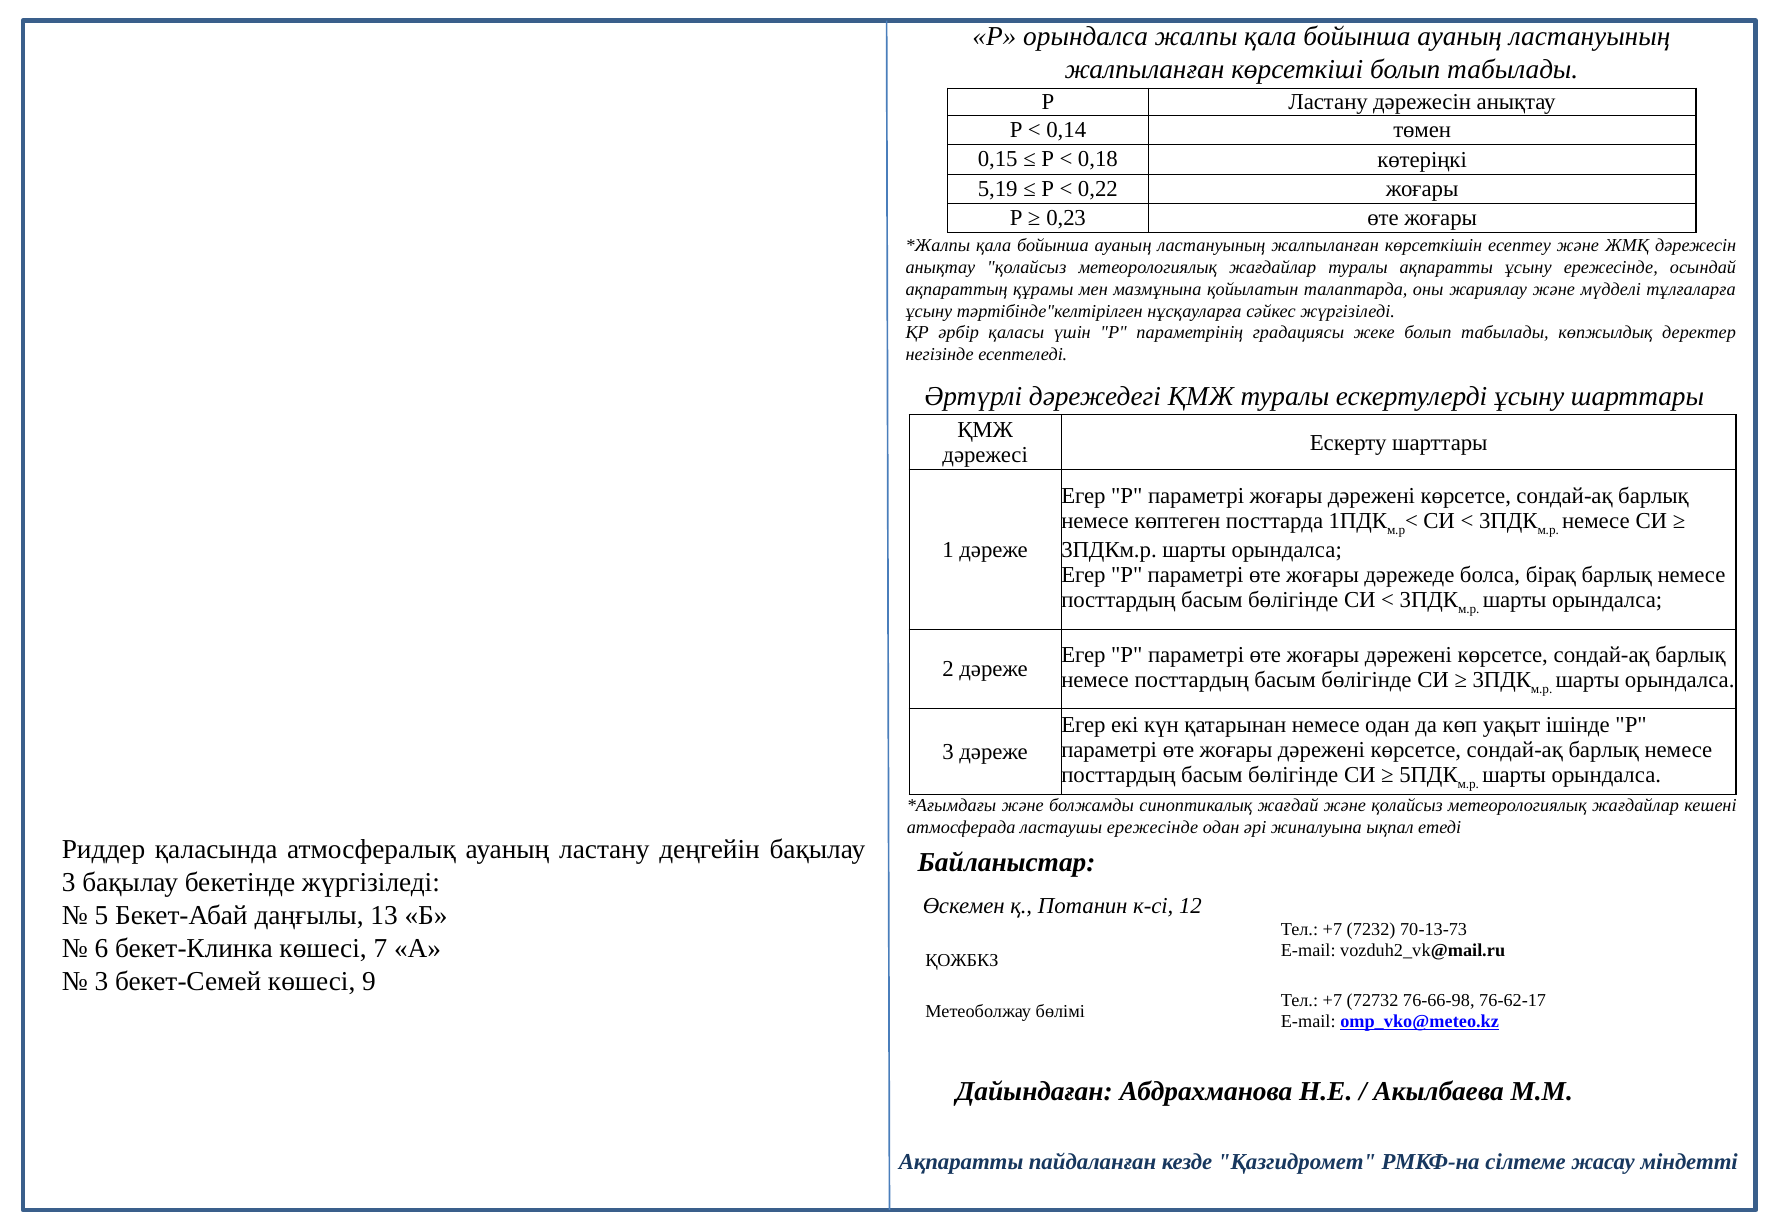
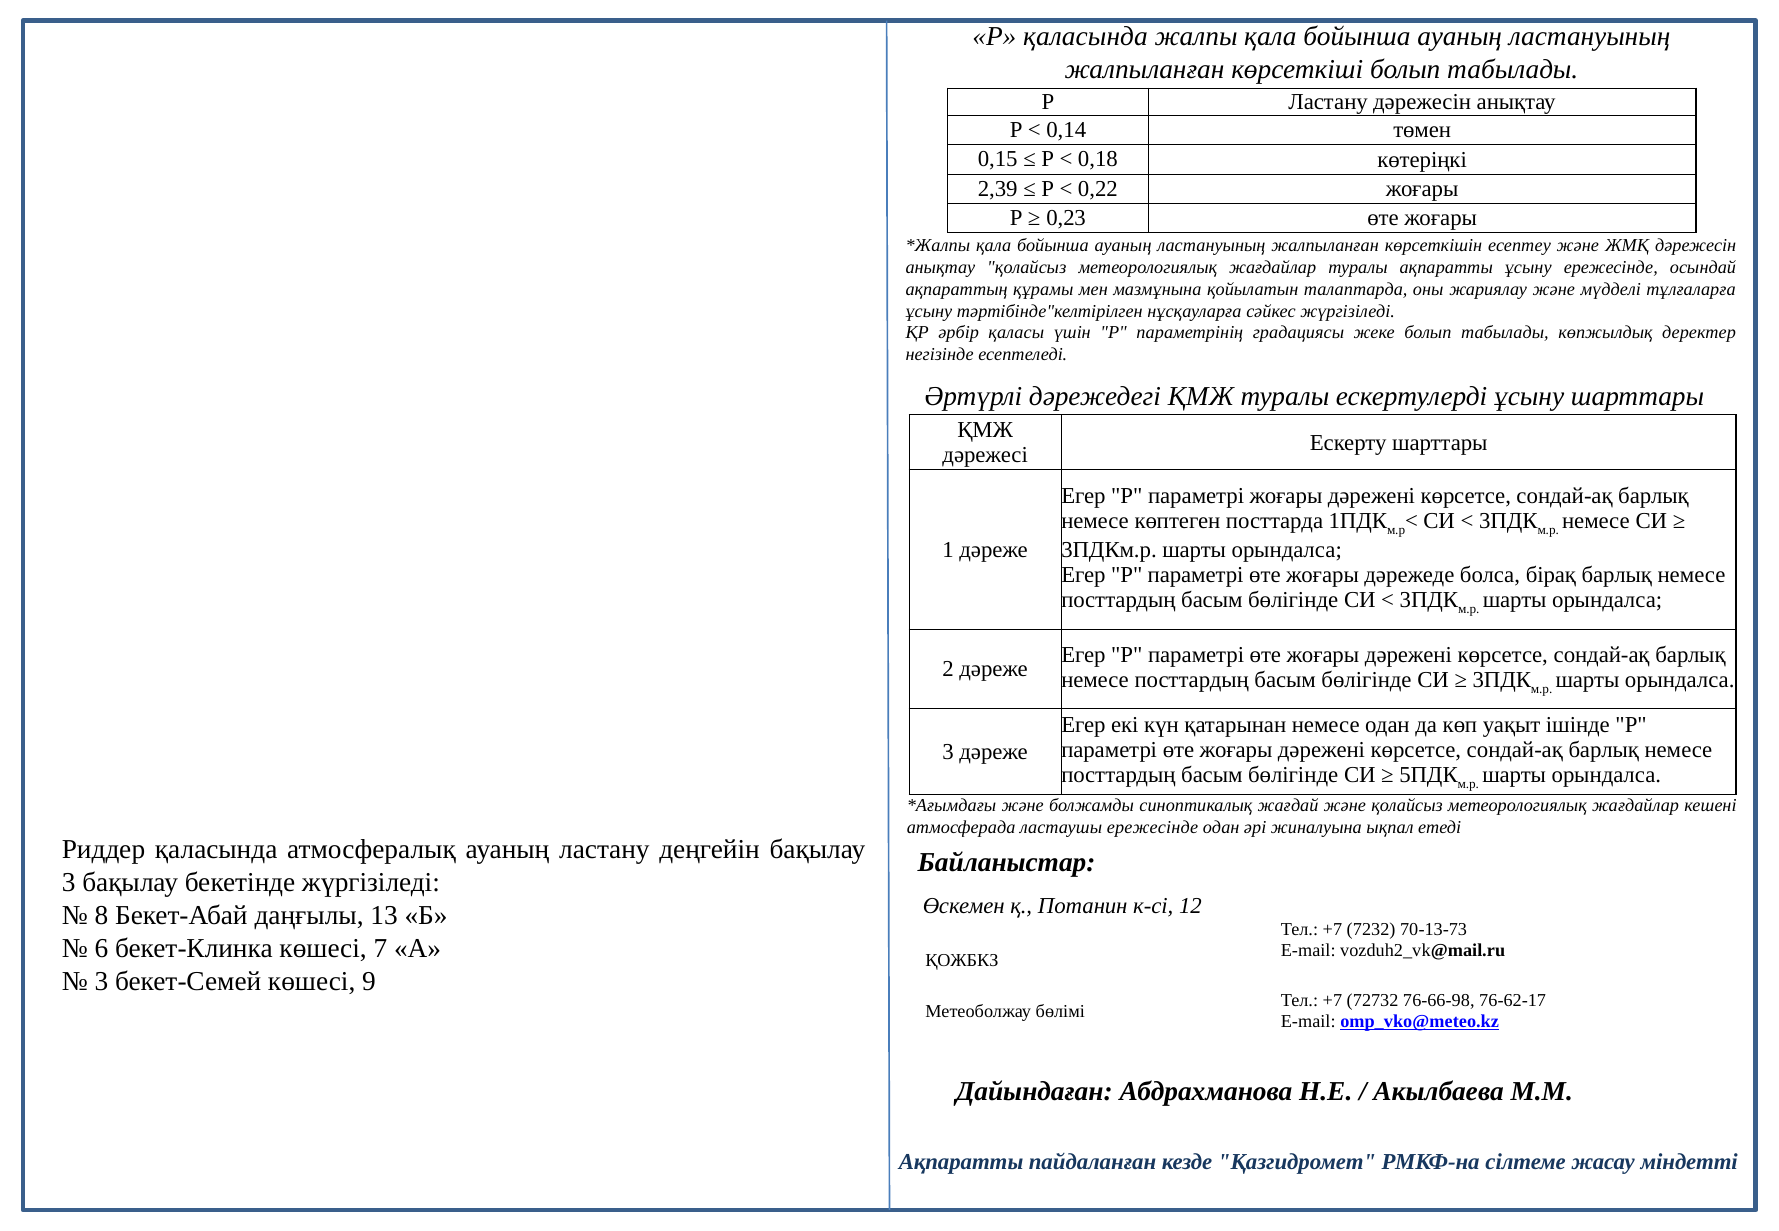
Р орындалса: орындалса -> қаласында (1085, 37)
5,19: 5,19 -> 2,39 (998, 189)
5: 5 -> 8 (102, 916)
